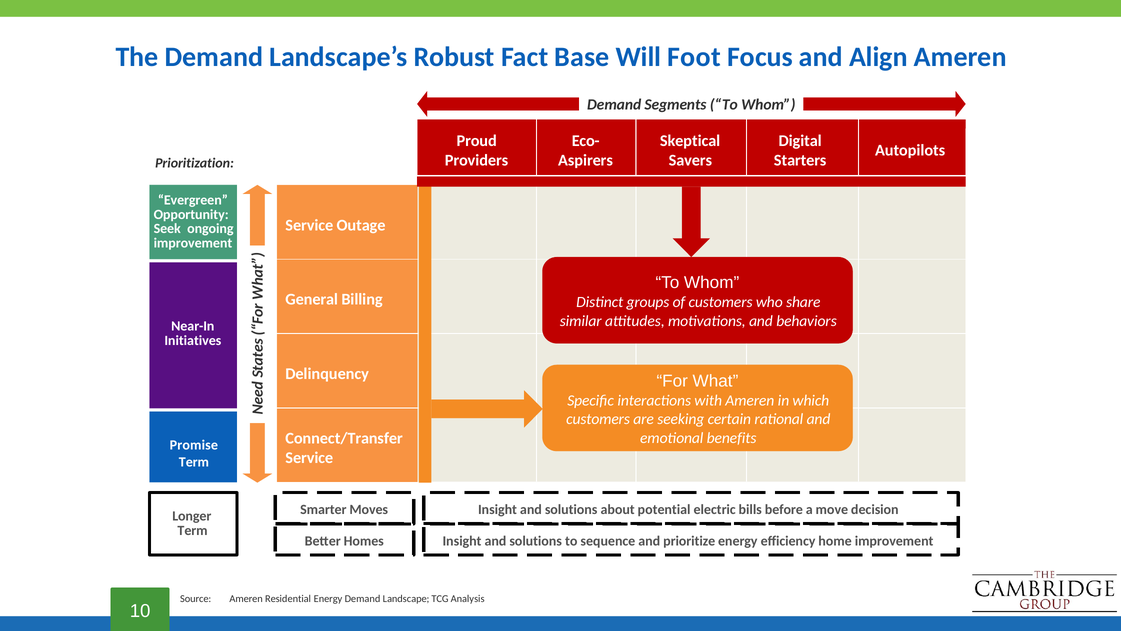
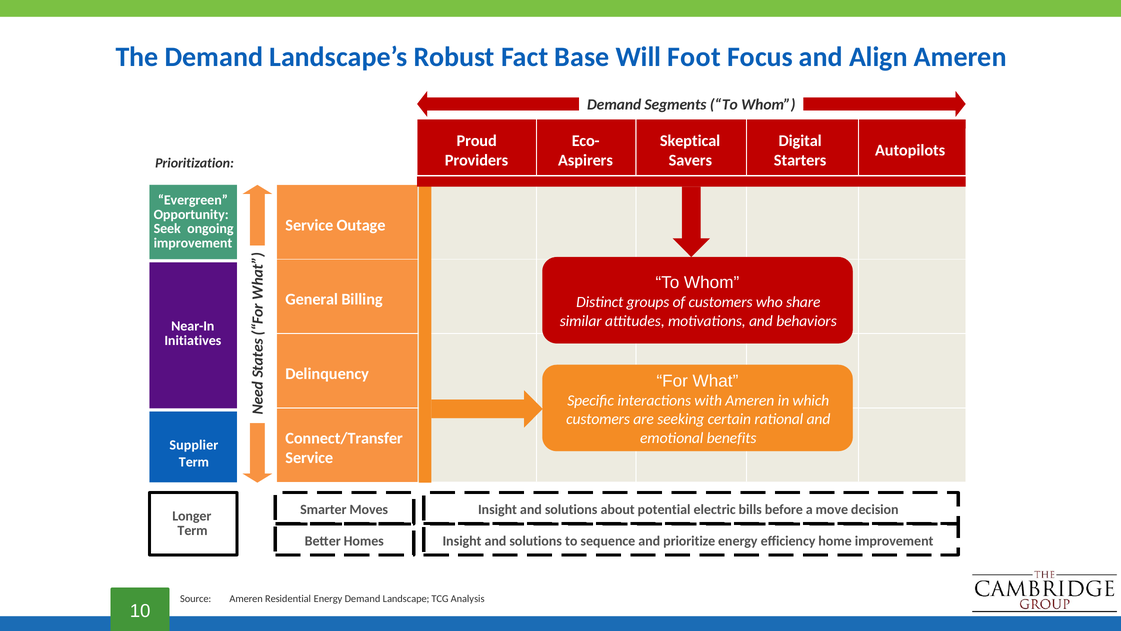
Promise: Promise -> Supplier (194, 445)
